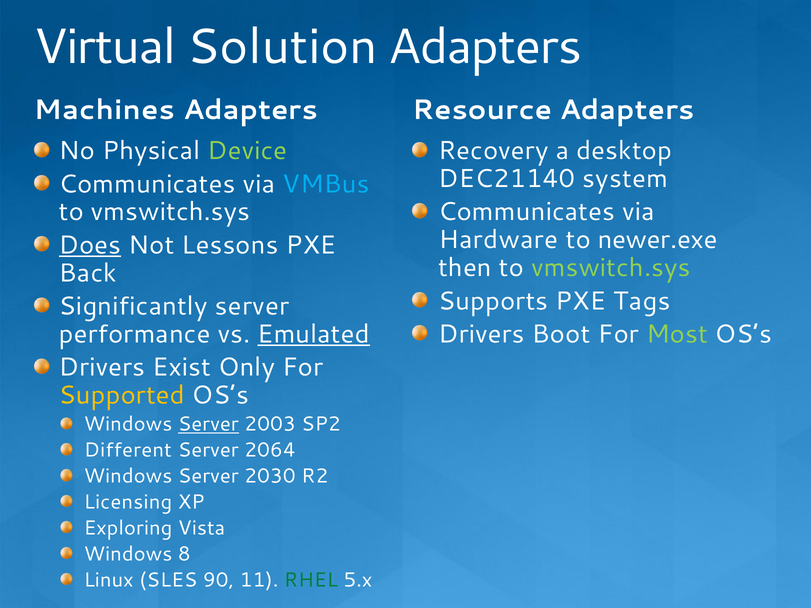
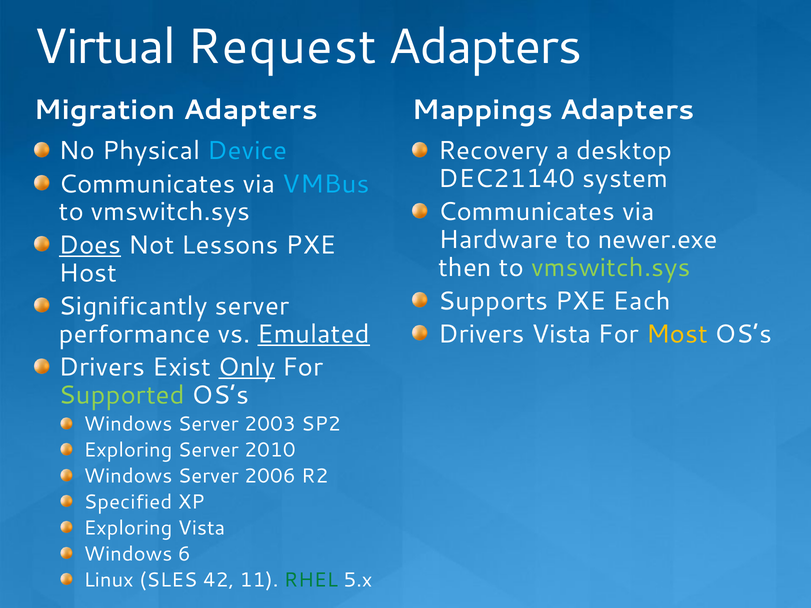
Solution: Solution -> Request (282, 47)
Machines: Machines -> Migration (105, 110)
Resource: Resource -> Mappings (482, 110)
Device colour: light green -> light blue (247, 151)
Back: Back -> Host (88, 273)
Tags: Tags -> Each (642, 301)
Drivers Boot: Boot -> Vista (561, 334)
Most colour: light green -> yellow (677, 334)
Only underline: none -> present (247, 367)
Supported colour: yellow -> light green (122, 395)
Server underline: present -> none (208, 424)
Different: Different -> Exploring (128, 450)
2064: 2064 -> 2010 (270, 450)
2030: 2030 -> 2006 (270, 476)
Licensing: Licensing -> Specified (128, 502)
8: 8 -> 6 (184, 554)
90: 90 -> 42 (219, 580)
